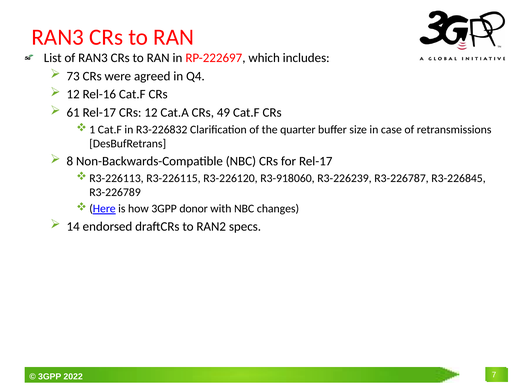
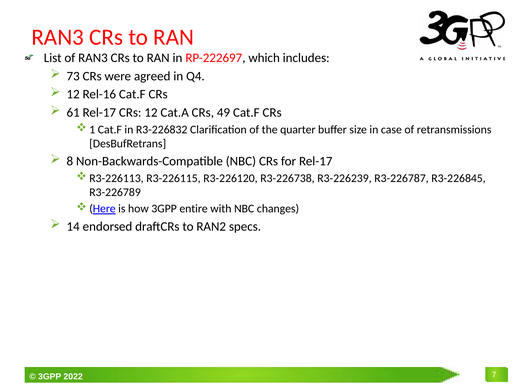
R3-918060: R3-918060 -> R3-226738 (287, 178)
donor: donor -> entire (194, 209)
